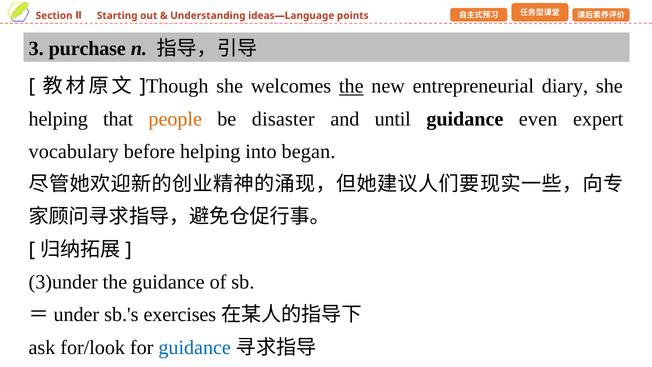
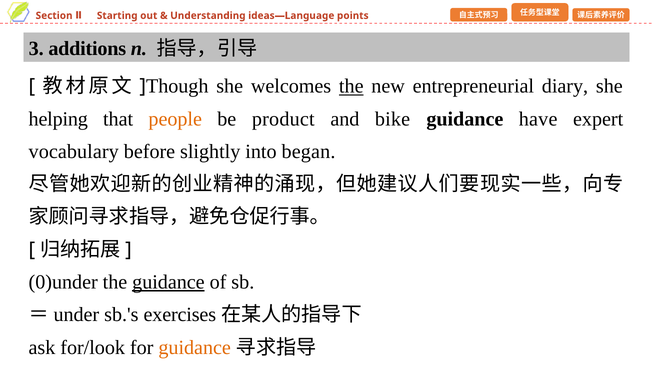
purchase: purchase -> additions (87, 49)
disaster: disaster -> product (283, 119)
until: until -> bike (393, 119)
even: even -> have (538, 119)
before helping: helping -> slightly (210, 151)
3)under: 3)under -> 0)under (63, 282)
guidance underline: none -> present (168, 282)
guidance colour: blue -> orange (195, 347)
